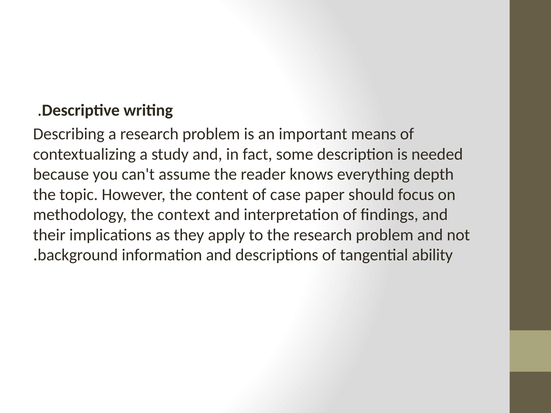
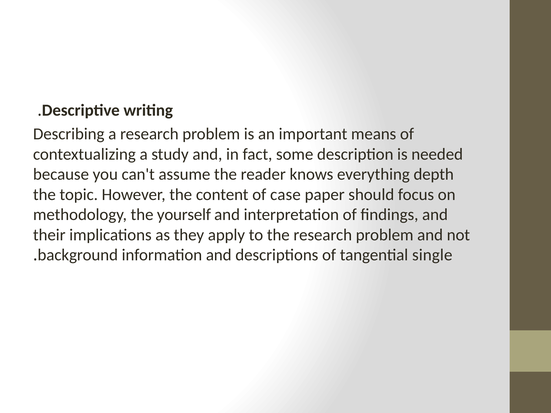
context: context -> yourself (184, 215)
ability: ability -> single (432, 255)
